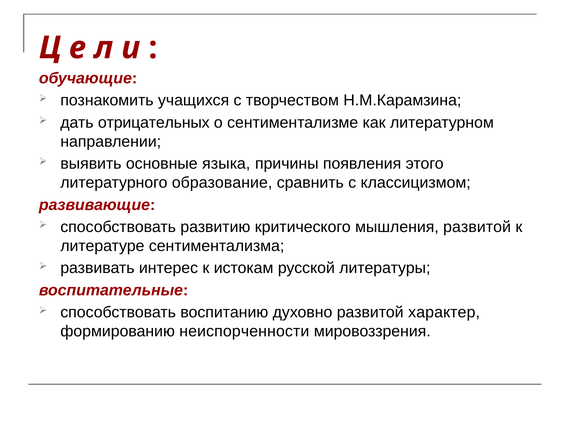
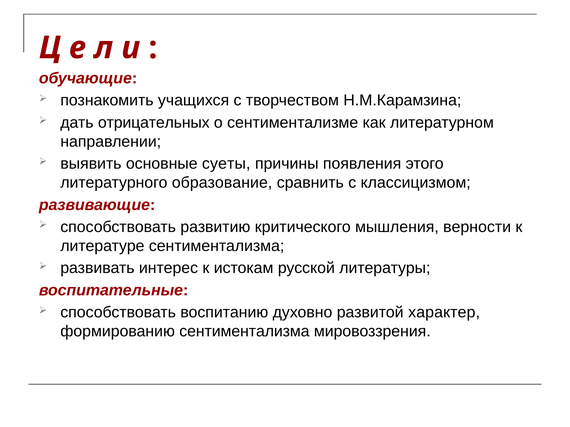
языка: языка -> суеты (226, 164)
мышления развитой: развитой -> верности (477, 227)
формированию неиспорченности: неиспорченности -> сентиментализма (244, 332)
